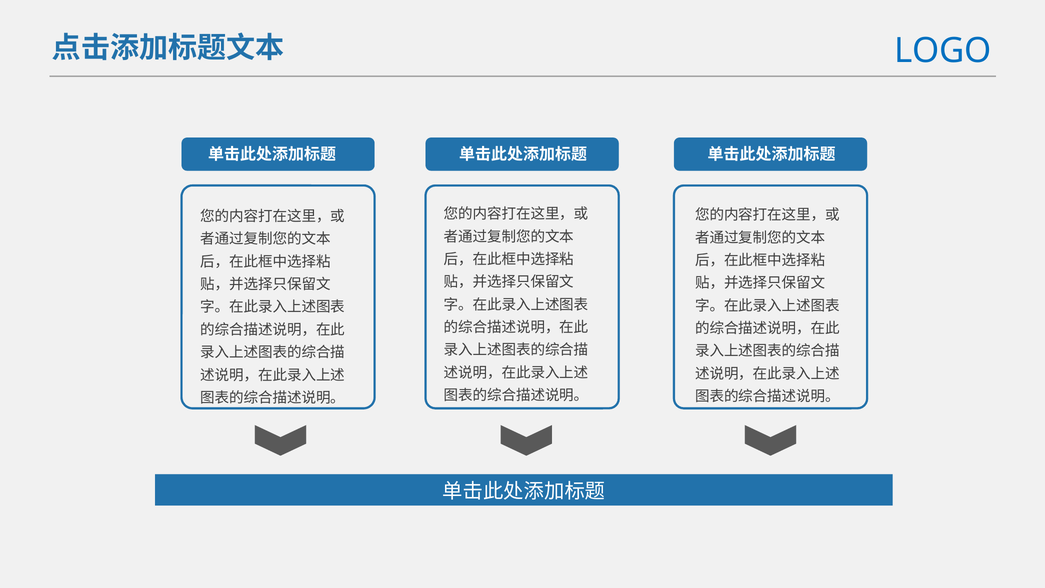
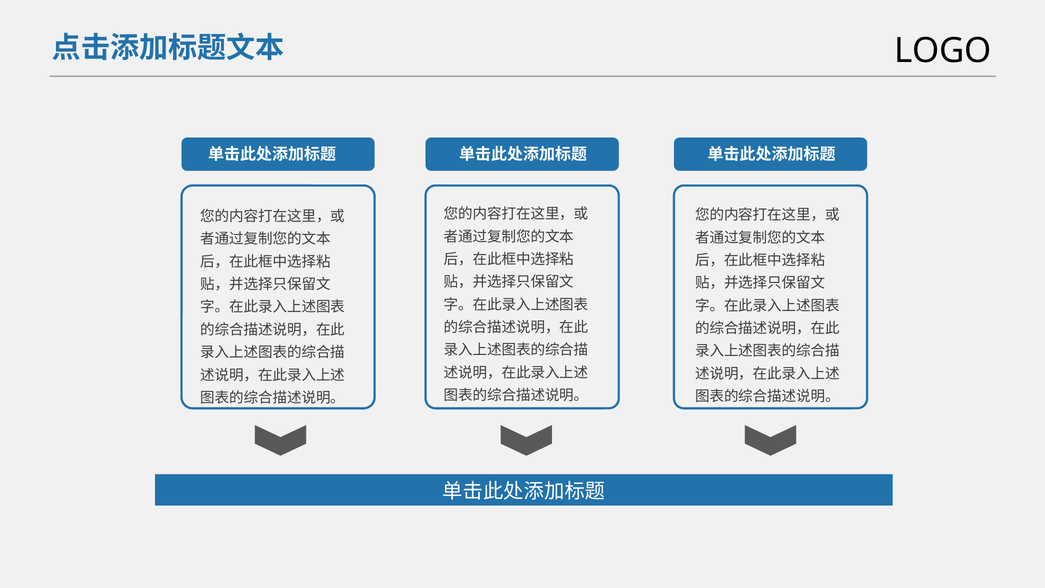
LOGO colour: blue -> black (943, 51)
